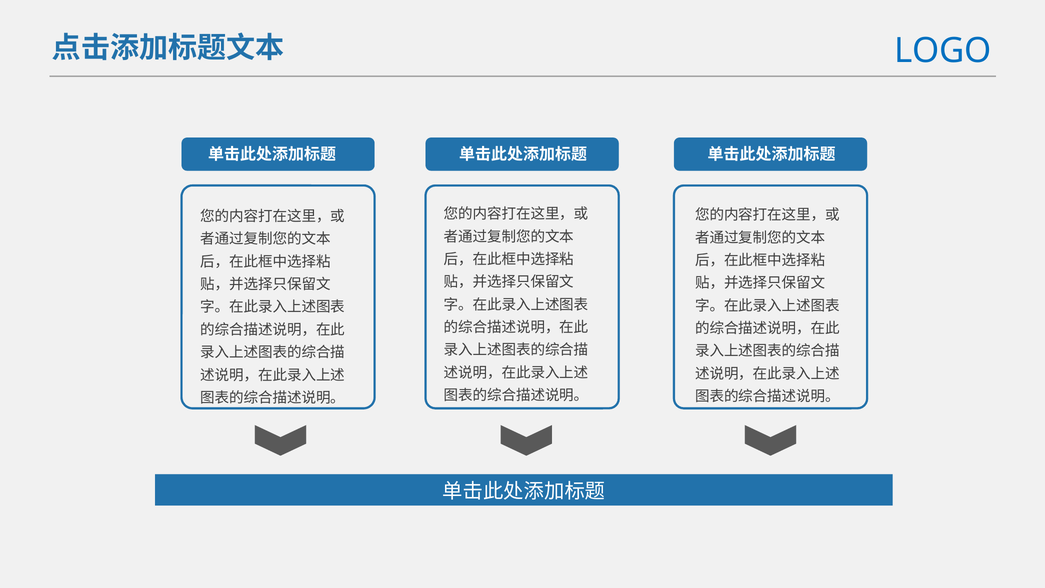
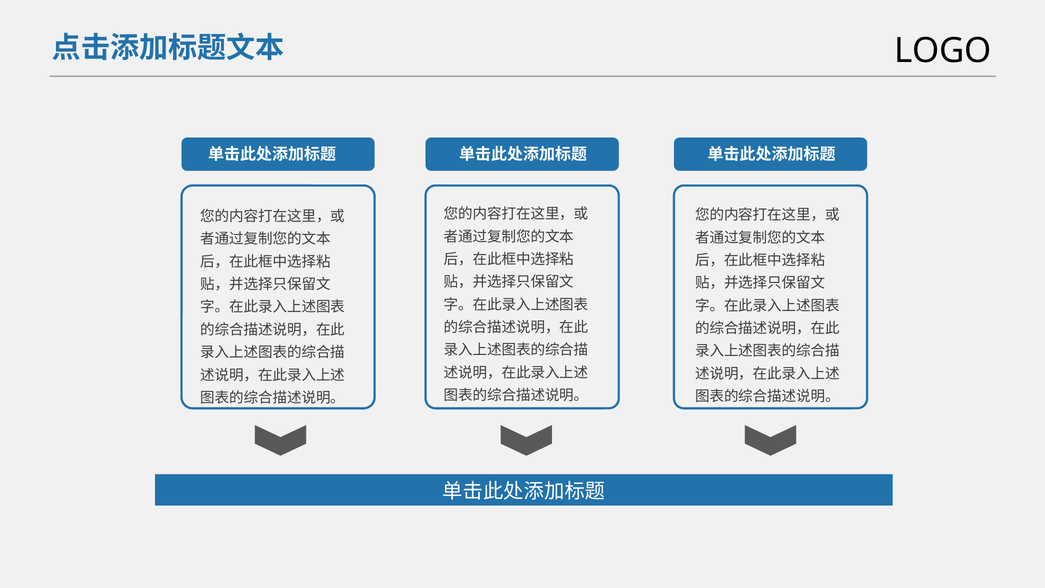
LOGO colour: blue -> black (943, 51)
